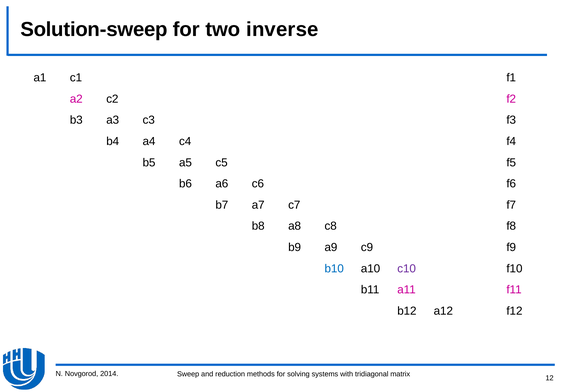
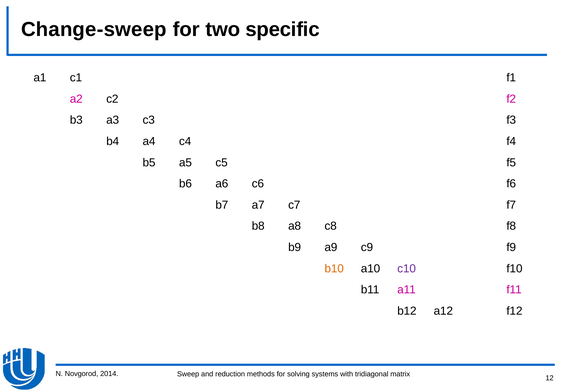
Solution-sweep: Solution-sweep -> Change-sweep (94, 29)
inverse: inverse -> specific (283, 29)
b10 colour: blue -> orange (334, 268)
